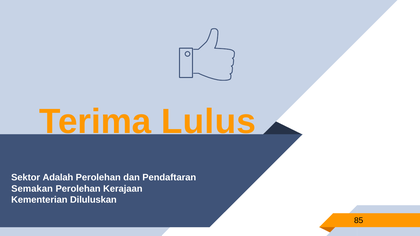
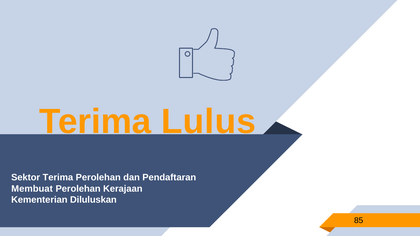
Sektor Adalah: Adalah -> Terima (58, 178)
Semakan: Semakan -> Membuat (32, 189)
